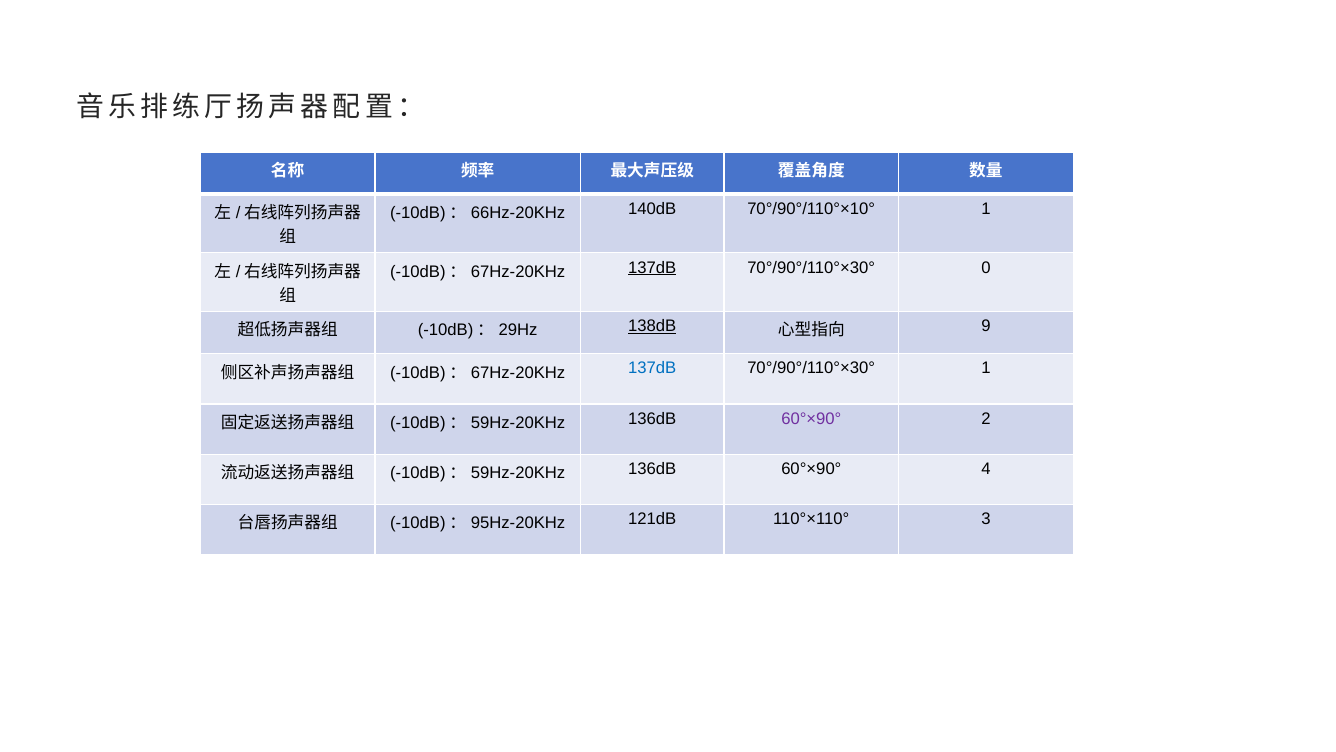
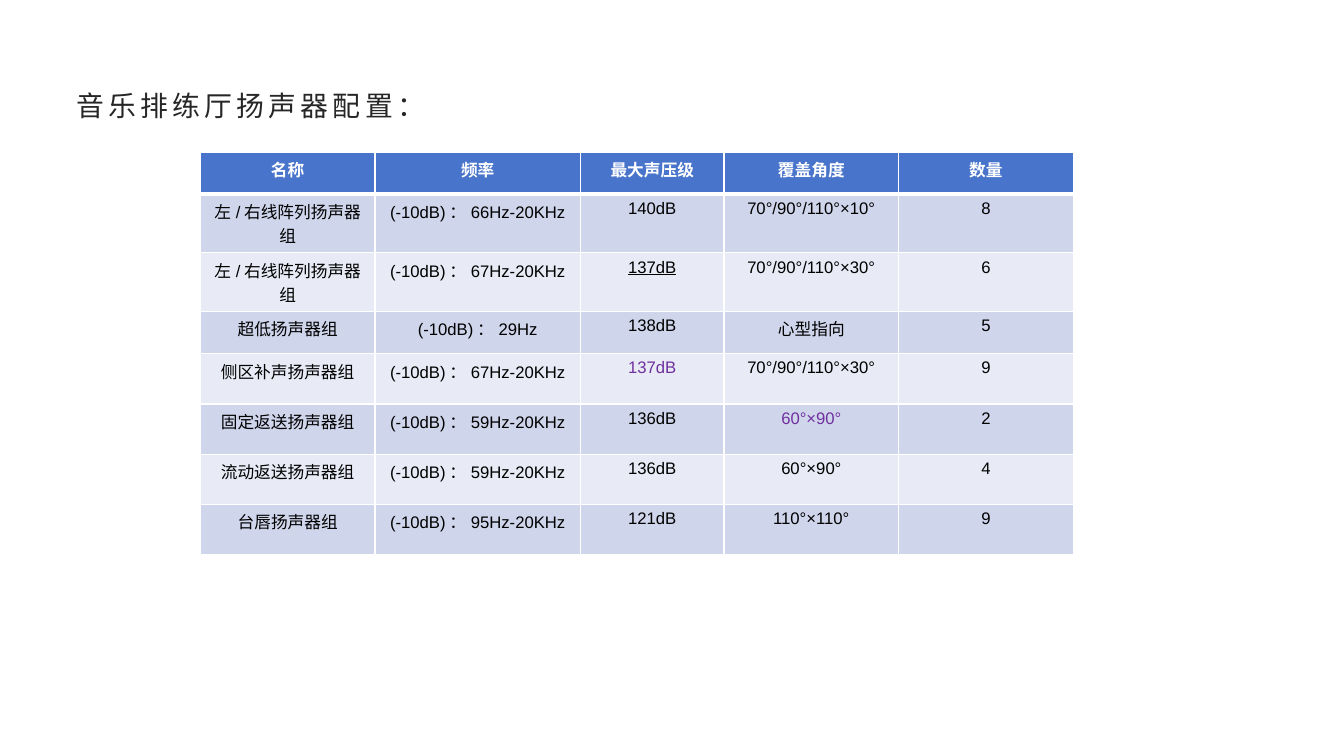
70°/90°/110°×10° 1: 1 -> 8 (986, 209)
0: 0 -> 6 (986, 267)
138dB underline: present -> none (652, 326)
9: 9 -> 5 (986, 326)
137dB colour: blue -> purple (652, 368)
70°/90°/110°×30° 1: 1 -> 9 (986, 368)
110°×110° 3: 3 -> 9 (986, 519)
